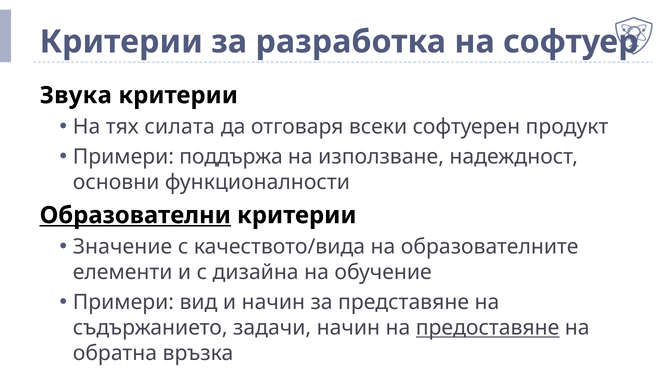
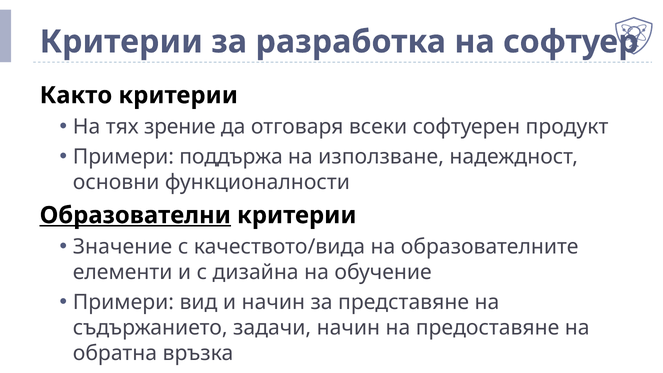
Звука: Звука -> Както (76, 95)
силата: силата -> зрение (180, 127)
предоставяне underline: present -> none (488, 328)
